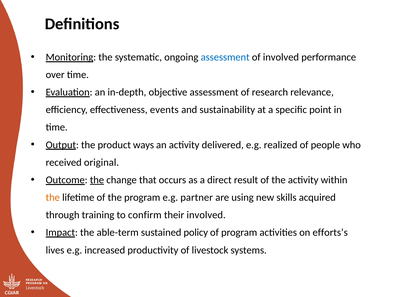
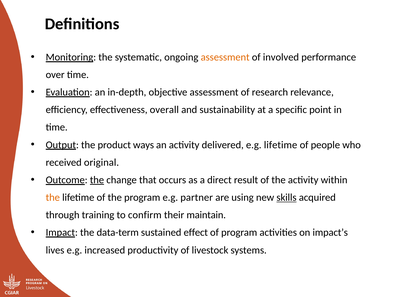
assessment colour: blue -> orange (225, 57)
events: events -> overall (164, 110)
e.g realized: realized -> lifetime (281, 145)
skills underline: none -> present (287, 197)
their involved: involved -> maintain (206, 215)
able-term: able-term -> data-term (118, 233)
policy: policy -> effect (196, 233)
efforts’s: efforts’s -> impact’s (330, 233)
